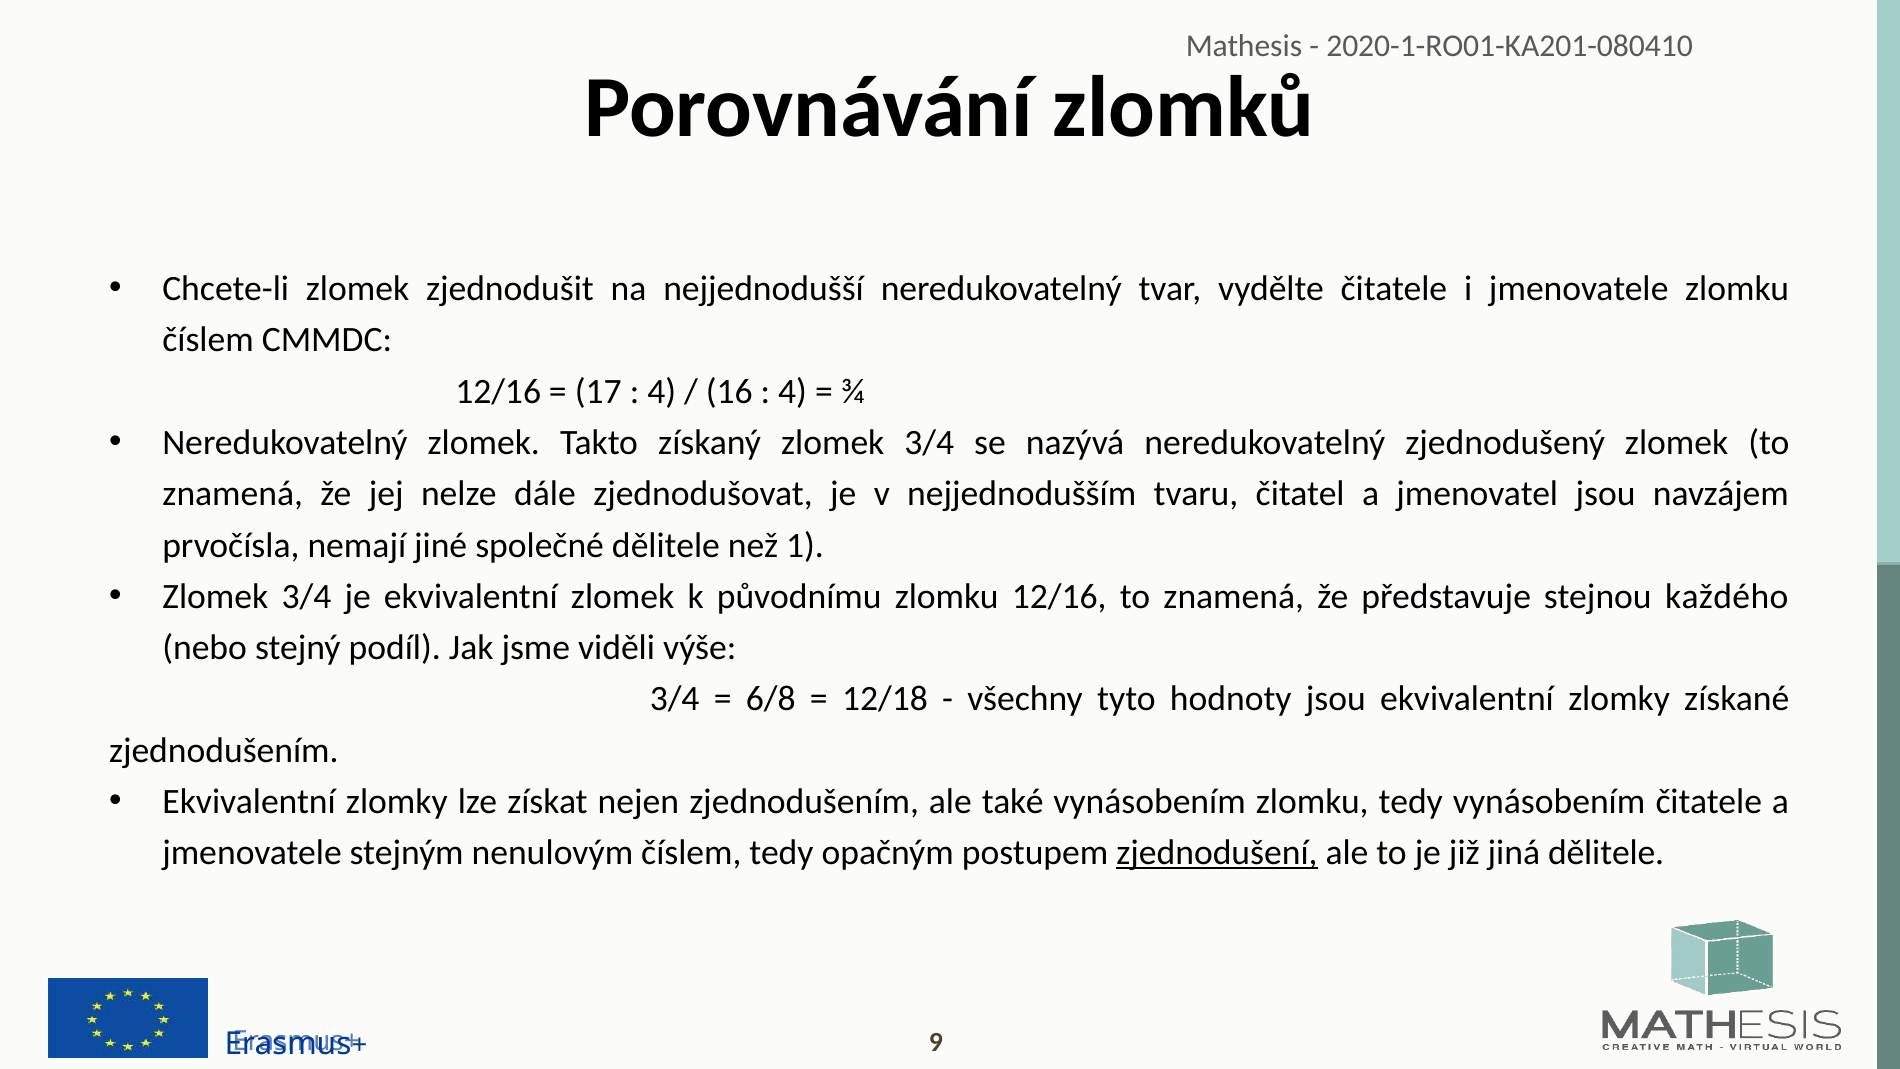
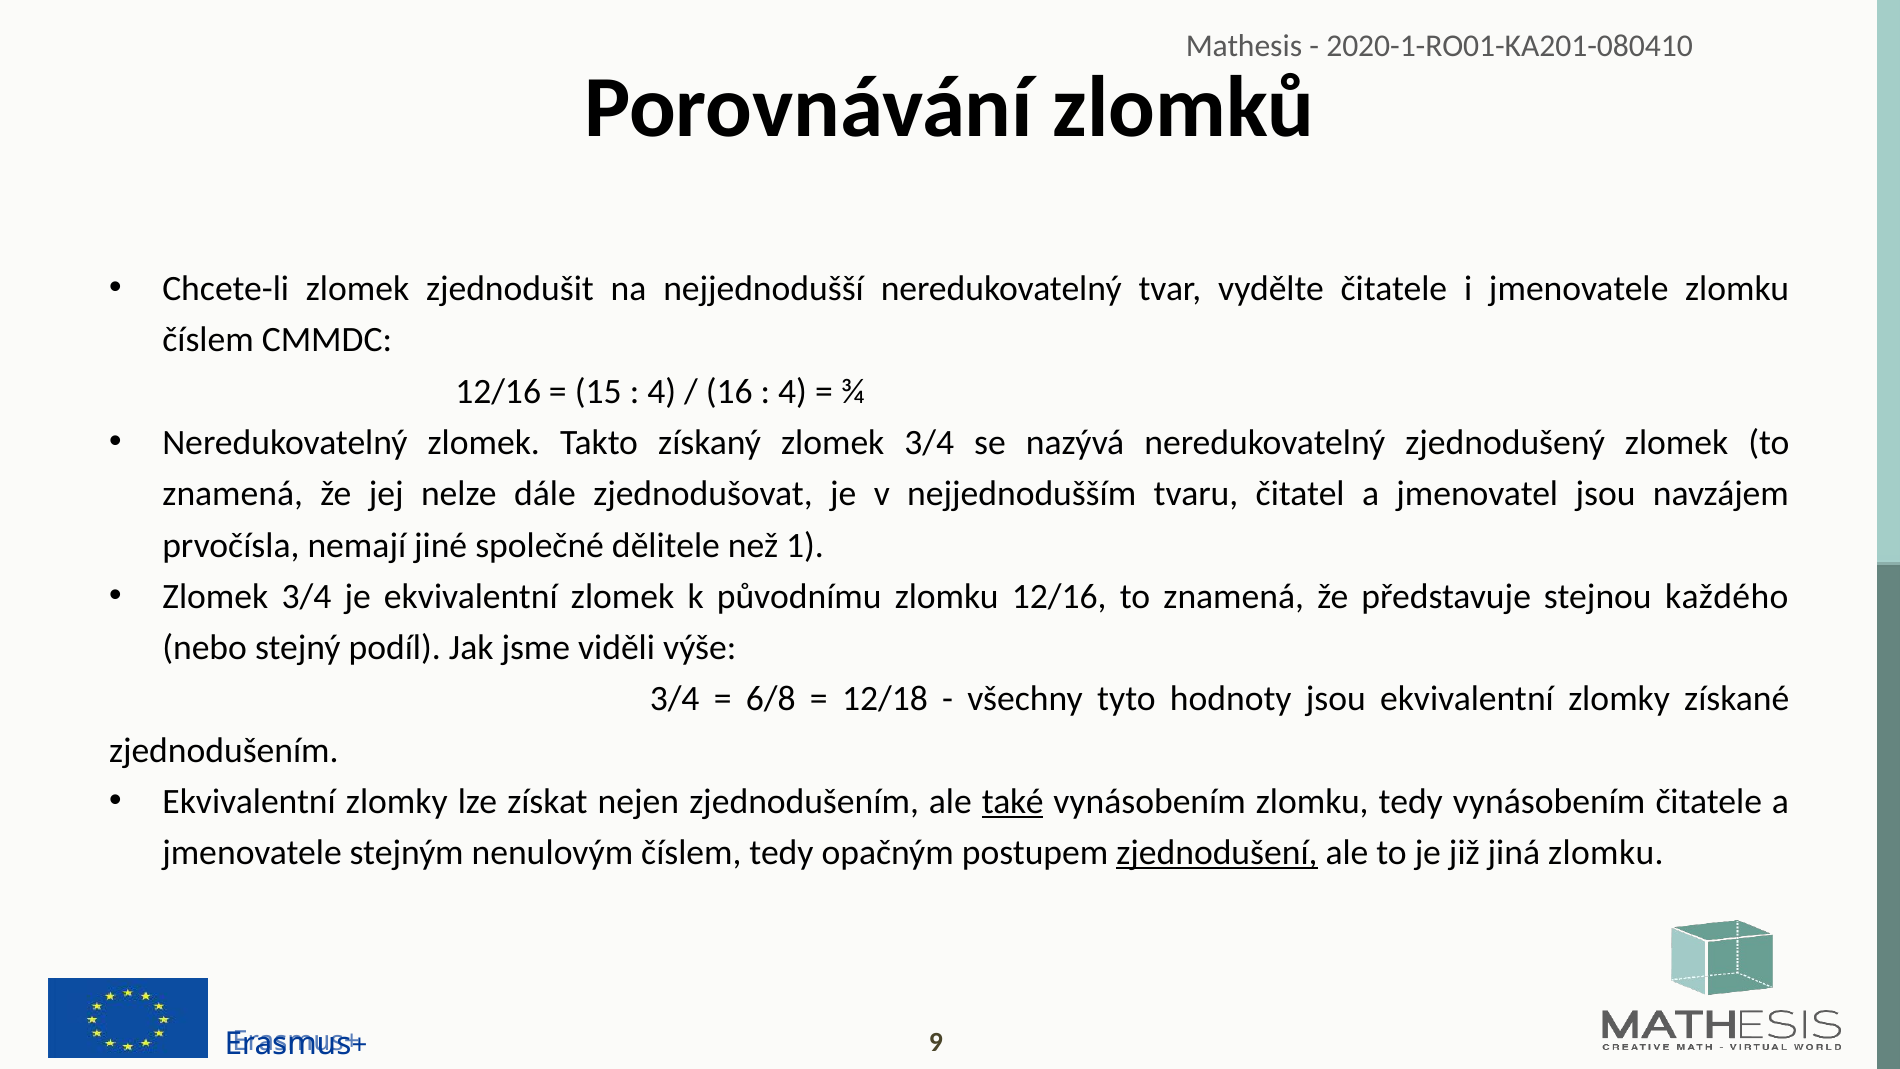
17: 17 -> 15 (598, 391)
také underline: none -> present (1013, 802)
jiná dělitele: dělitele -> zlomku (1606, 853)
